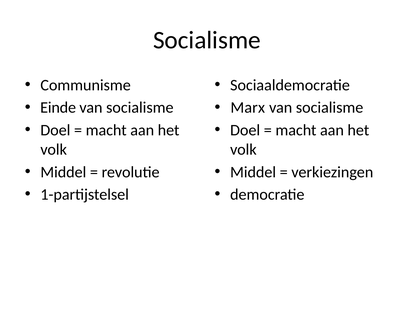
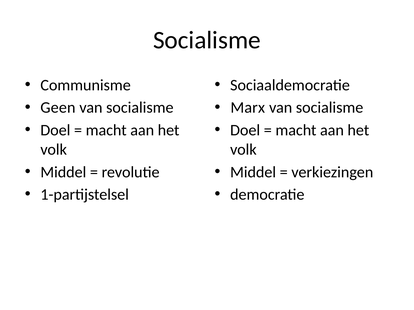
Einde: Einde -> Geen (58, 108)
